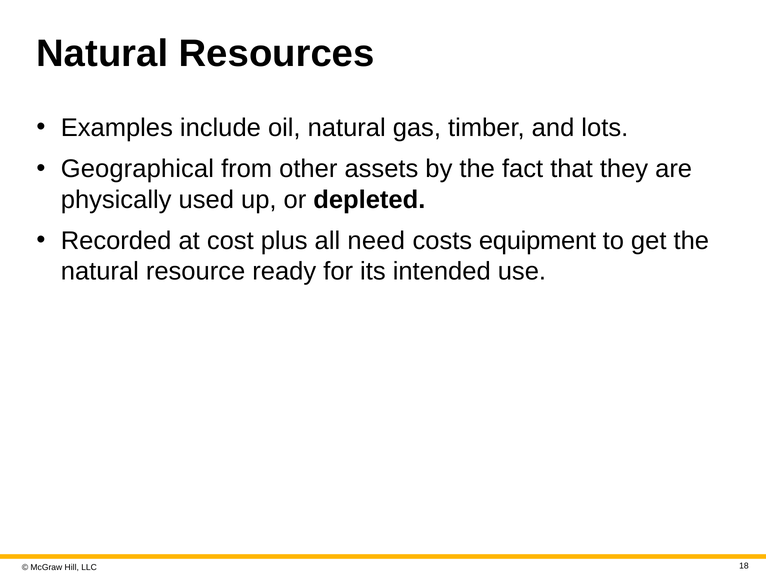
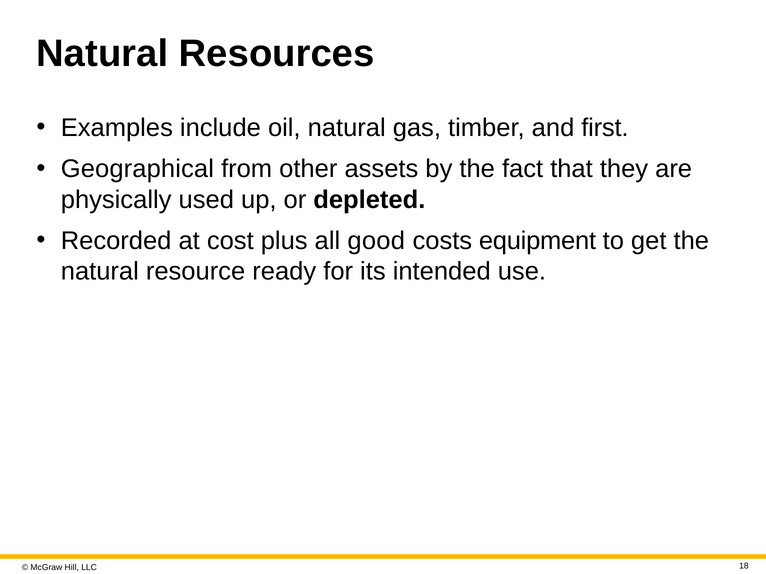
lots: lots -> first (605, 128)
need: need -> good (376, 241)
